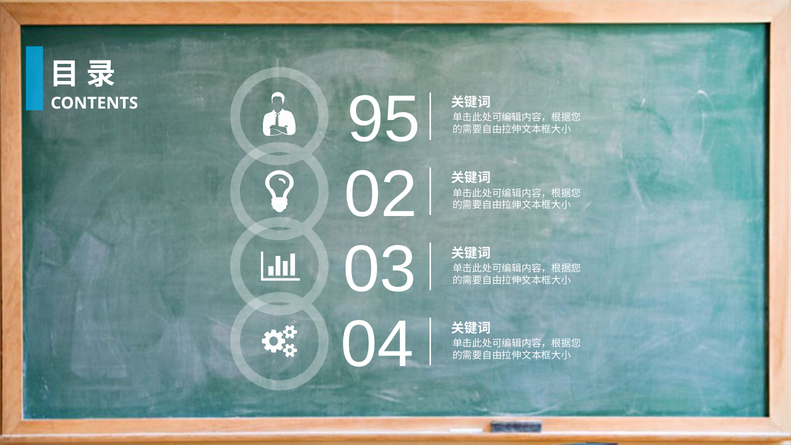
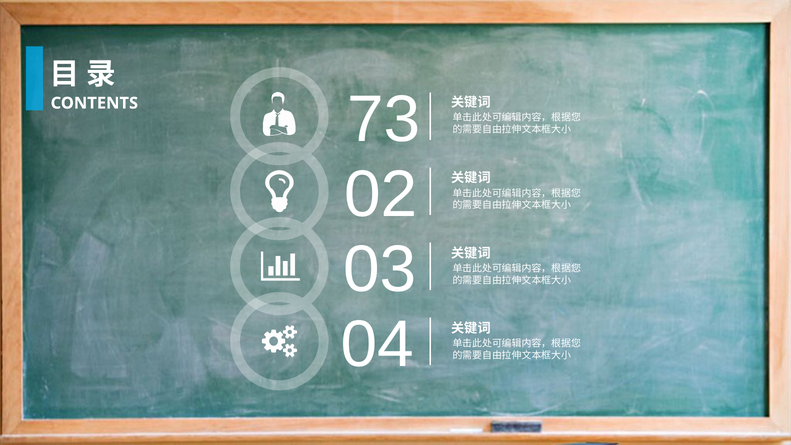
95: 95 -> 73 (384, 119)
